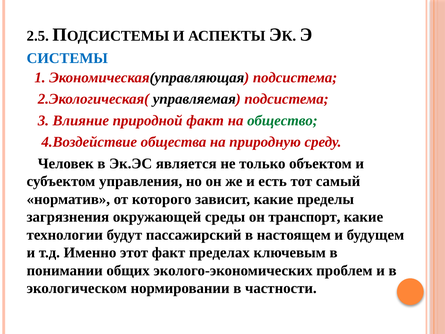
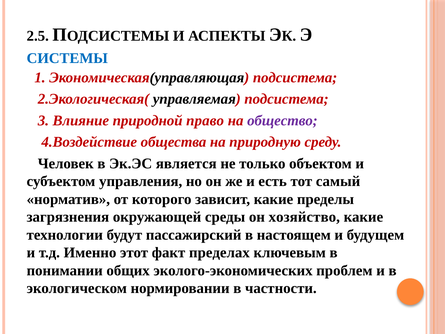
природной факт: факт -> право (205, 120)
общество colour: green -> purple (282, 120)
транспорт: транспорт -> хозяйство (304, 217)
